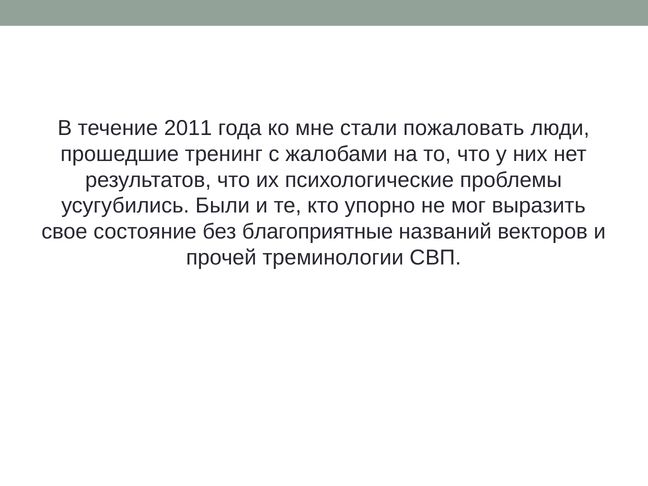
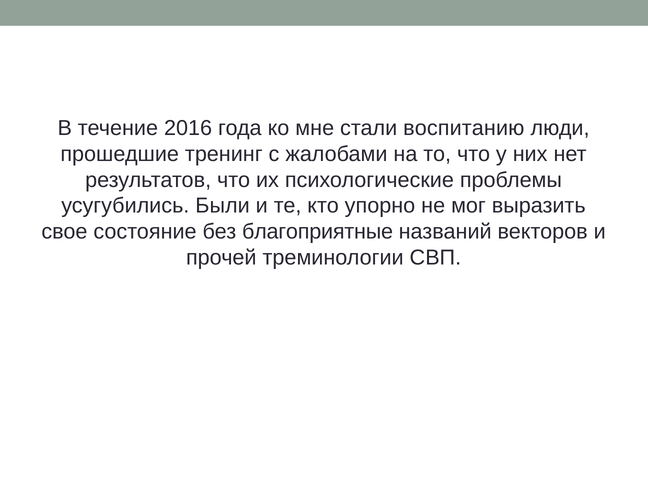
2011: 2011 -> 2016 (188, 128)
пожаловать: пожаловать -> воспитанию (464, 128)
